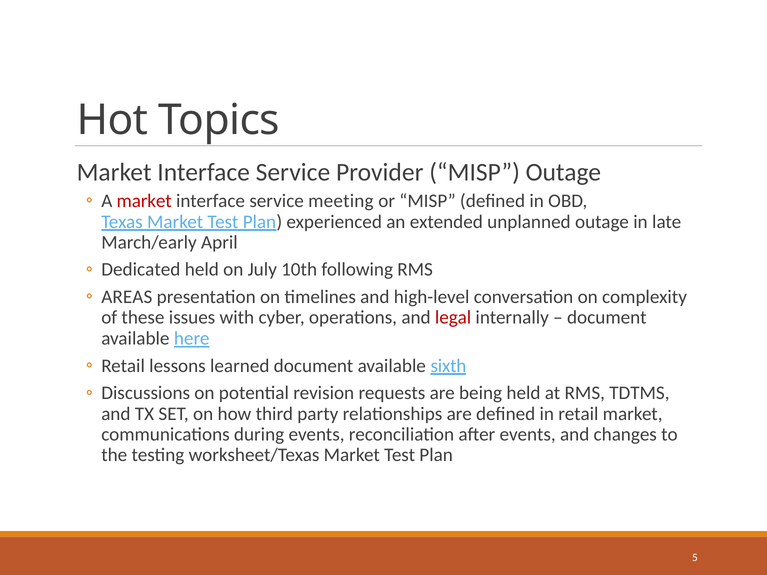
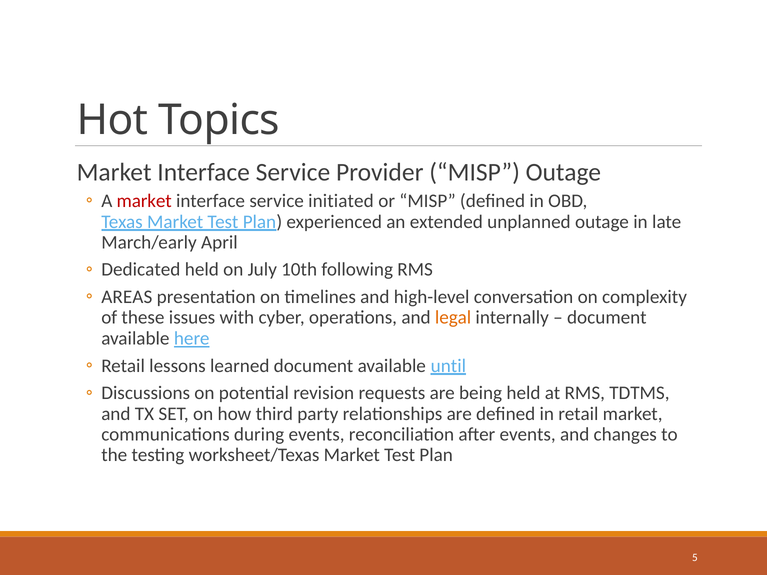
meeting: meeting -> initiated (341, 201)
legal colour: red -> orange (453, 318)
sixth: sixth -> until (448, 366)
